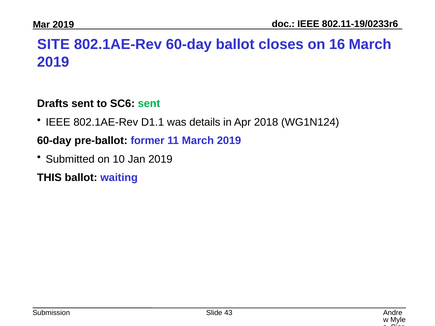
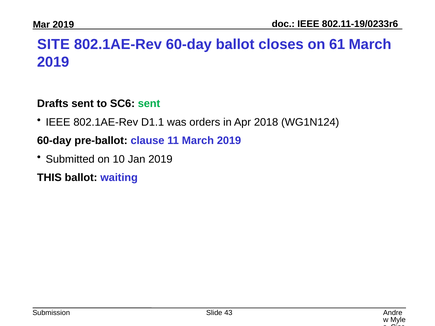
16: 16 -> 61 (337, 45)
details: details -> orders (205, 122)
former: former -> clause (148, 141)
